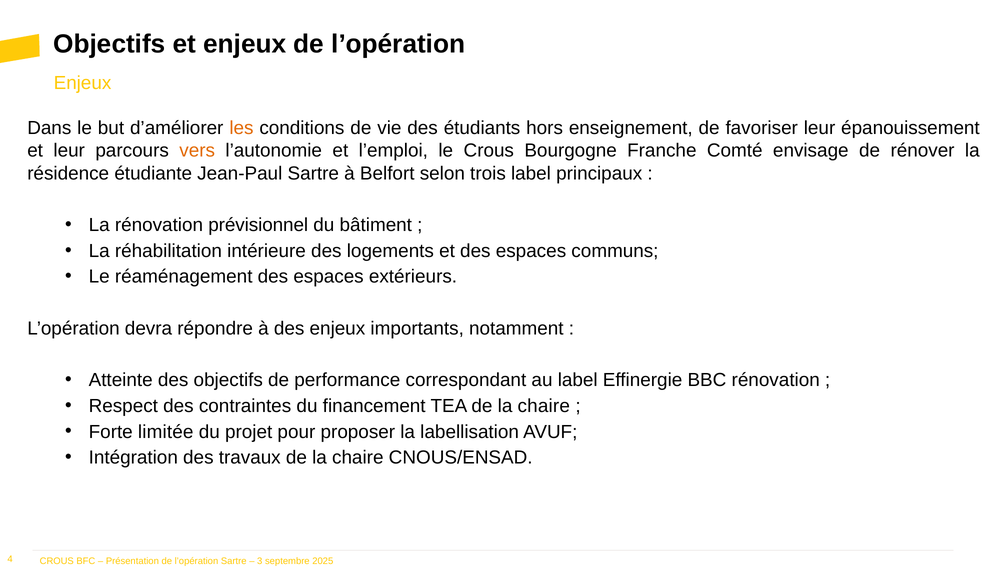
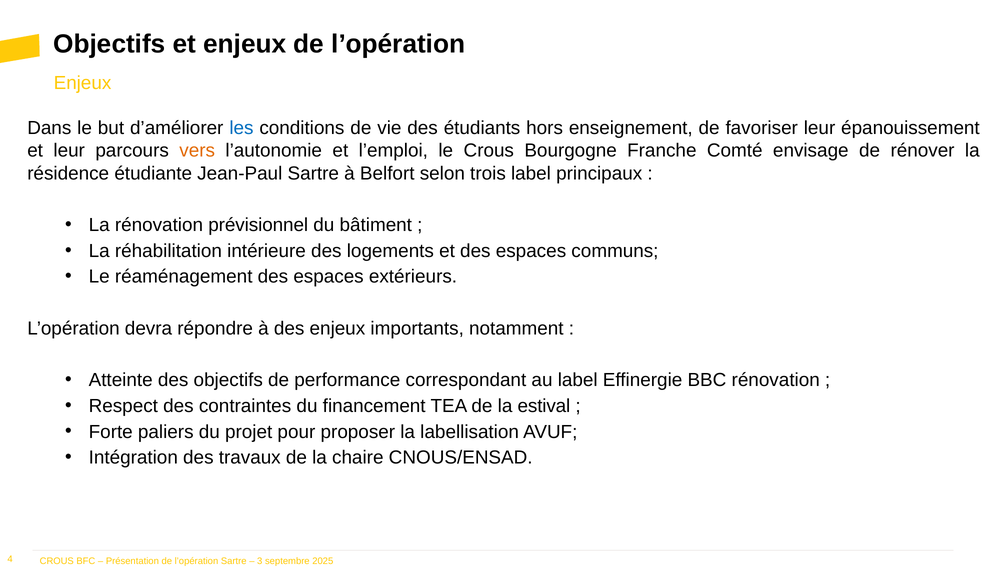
les colour: orange -> blue (241, 128)
TEA de la chaire: chaire -> estival (544, 406)
limitée: limitée -> paliers (166, 432)
